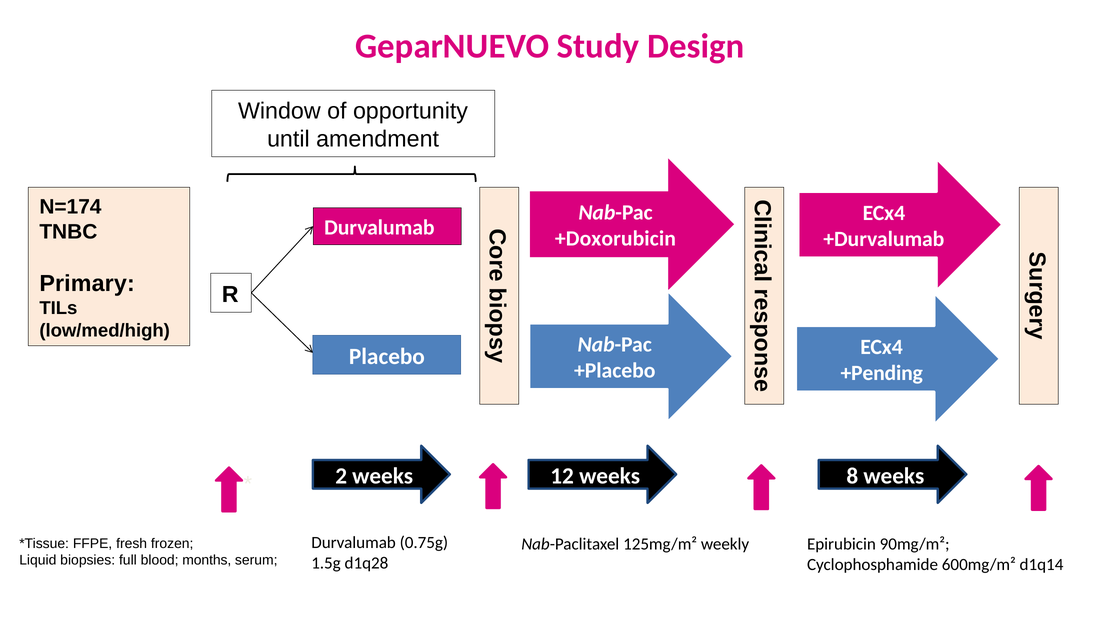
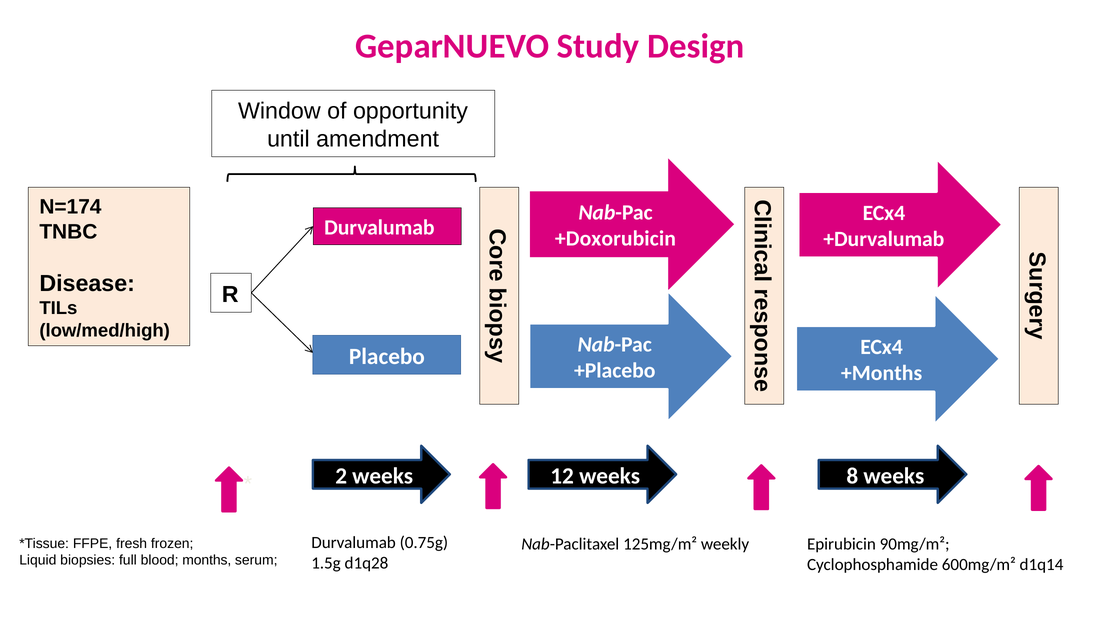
Primary: Primary -> Disease (87, 284)
+Pending: +Pending -> +Months (882, 373)
